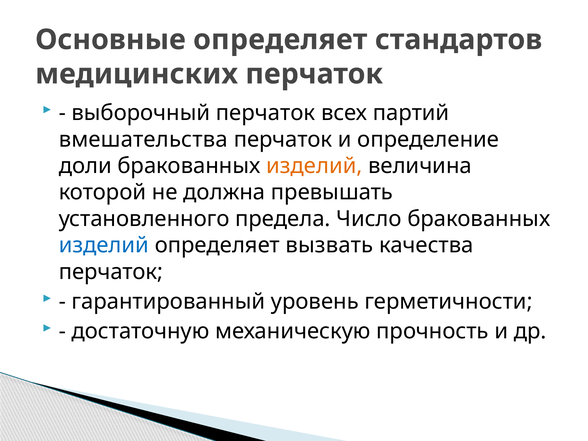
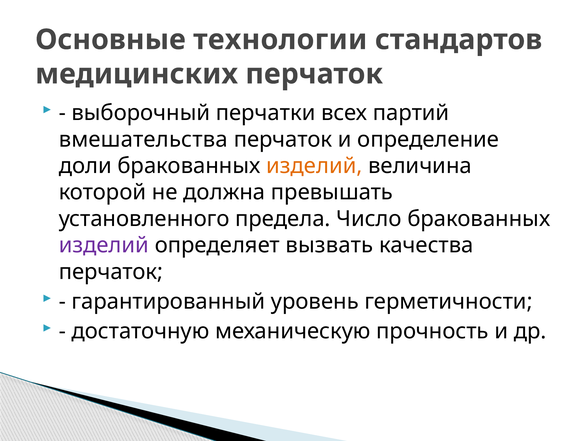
Основные определяет: определяет -> технологии (280, 40)
выборочный перчаток: перчаток -> перчатки (266, 113)
изделий colour: blue -> purple (104, 245)
